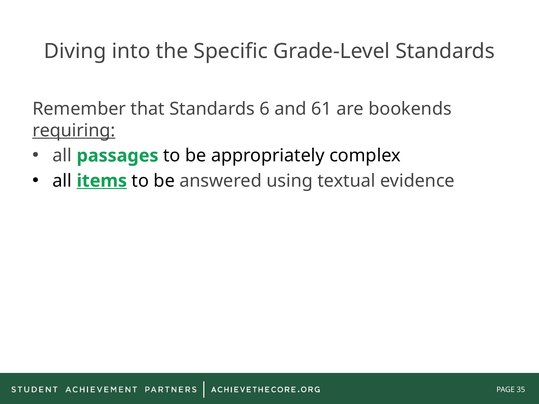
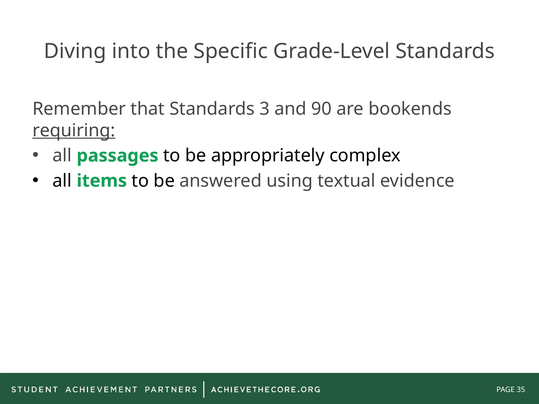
6: 6 -> 3 (265, 109)
61: 61 -> 90 (322, 109)
items underline: present -> none (102, 181)
